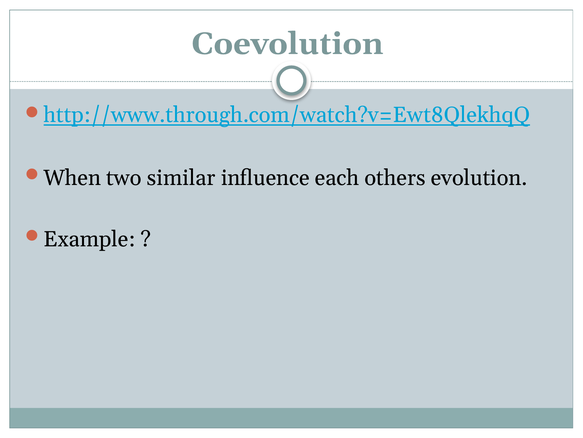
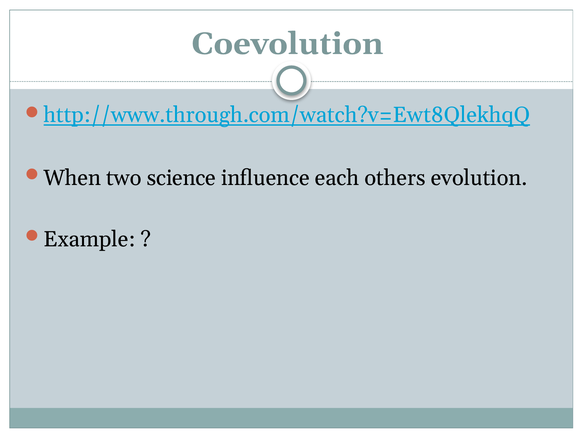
similar: similar -> science (181, 178)
